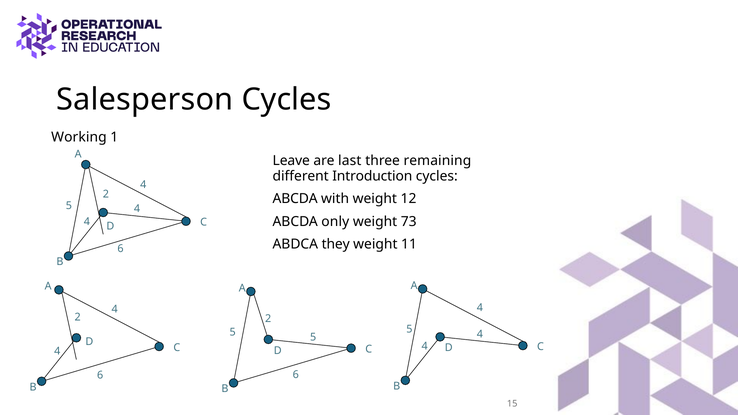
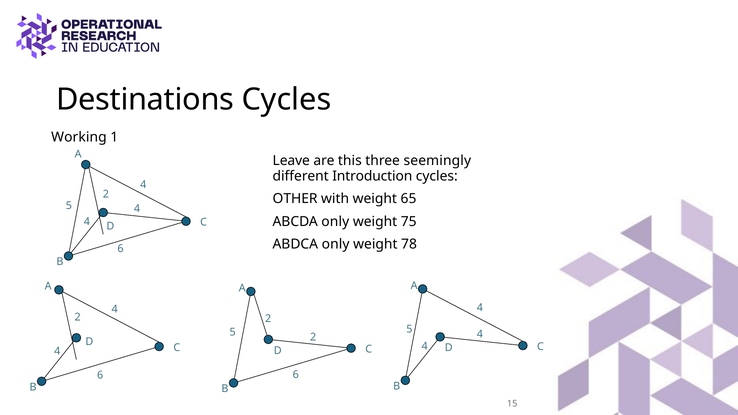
Salesperson: Salesperson -> Destinations (145, 99)
last: last -> this (350, 161)
remaining: remaining -> seemingly (437, 161)
ABCDA: ABCDA -> OTHER (295, 199)
12: 12 -> 65 (409, 199)
73: 73 -> 75 (409, 222)
ABDCA they: they -> only (336, 244)
11: 11 -> 78 (409, 244)
5 5: 5 -> 2 (313, 337)
